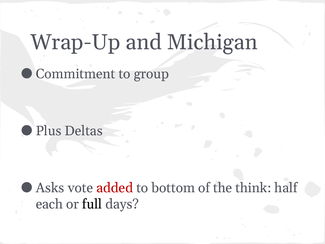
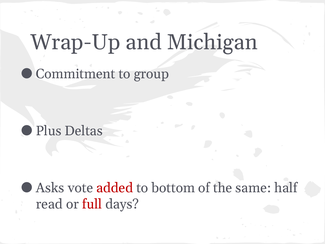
think: think -> same (253, 188)
each: each -> read (49, 204)
full colour: black -> red (92, 204)
